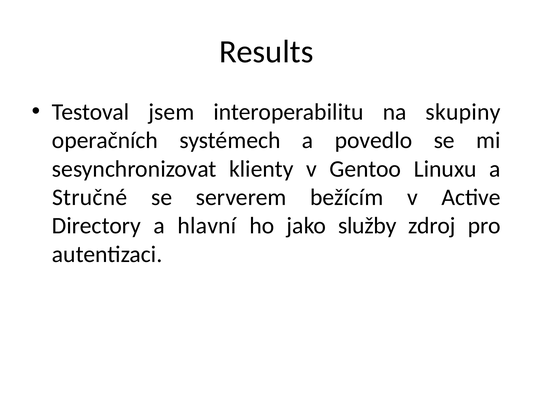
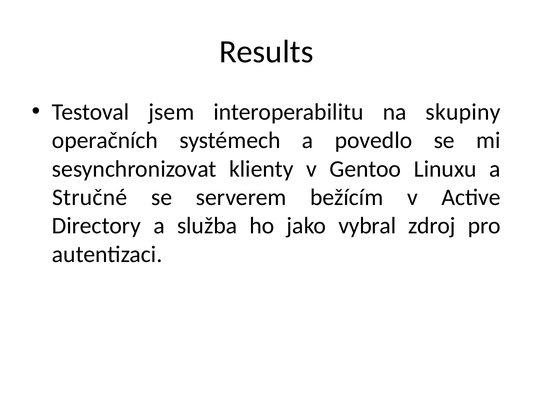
hlavní: hlavní -> služba (207, 226)
služby: služby -> vybral (367, 226)
